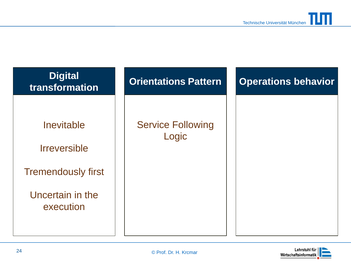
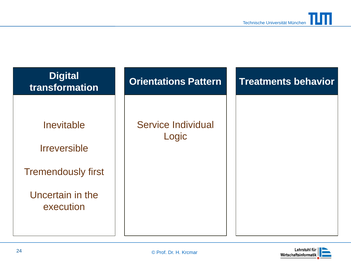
Operations: Operations -> Treatments (265, 82)
Following: Following -> Individual (193, 125)
